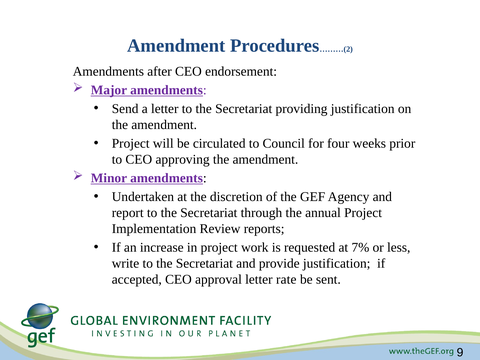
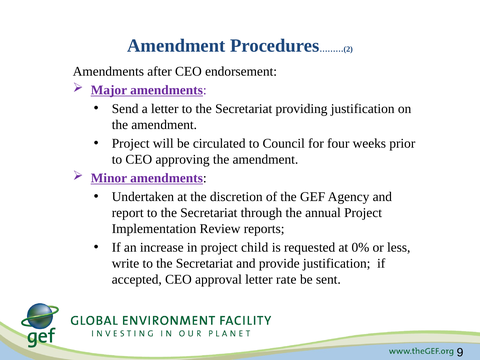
work: work -> child (255, 247)
7%: 7% -> 0% (360, 247)
